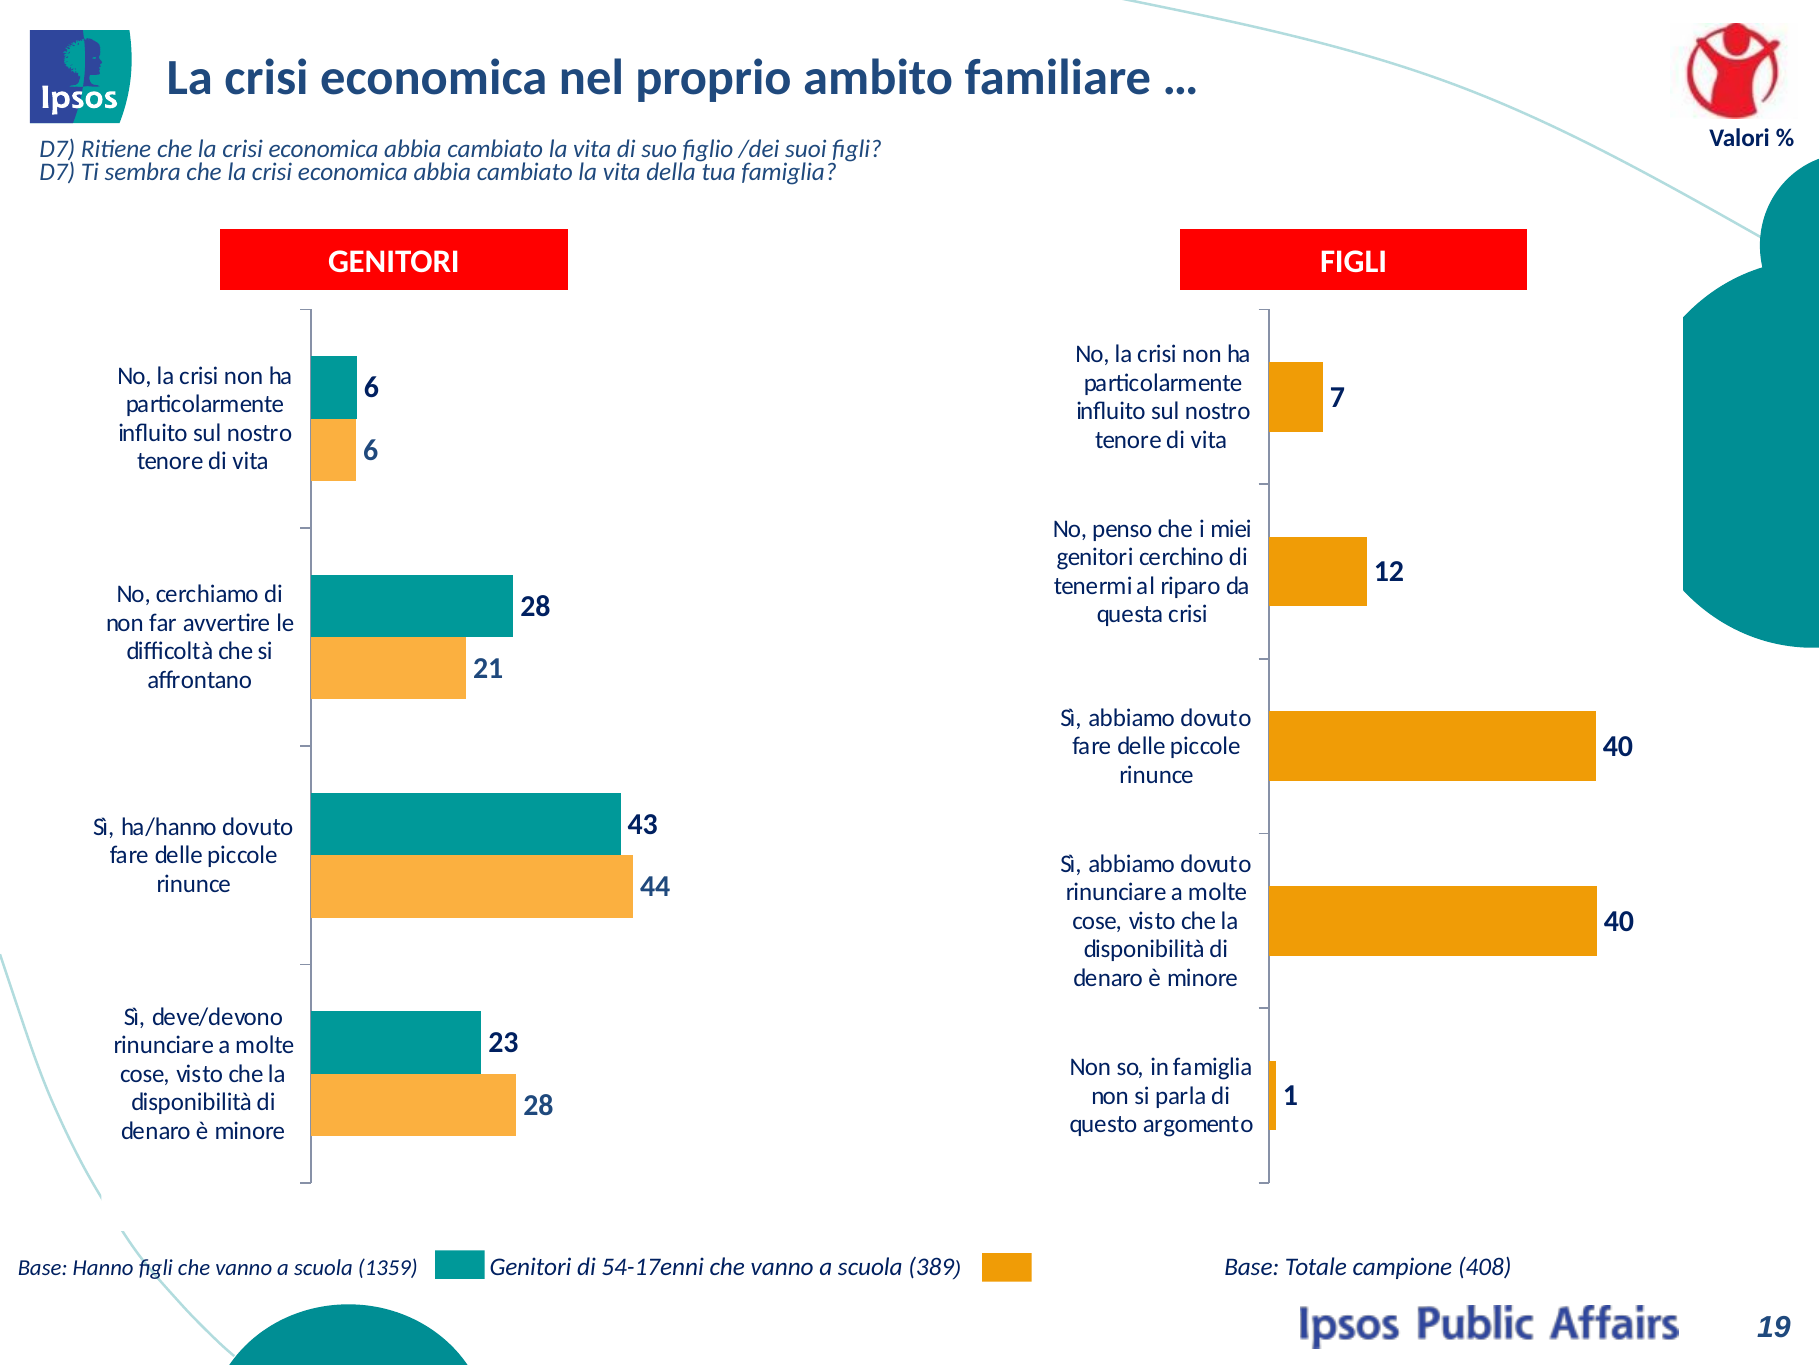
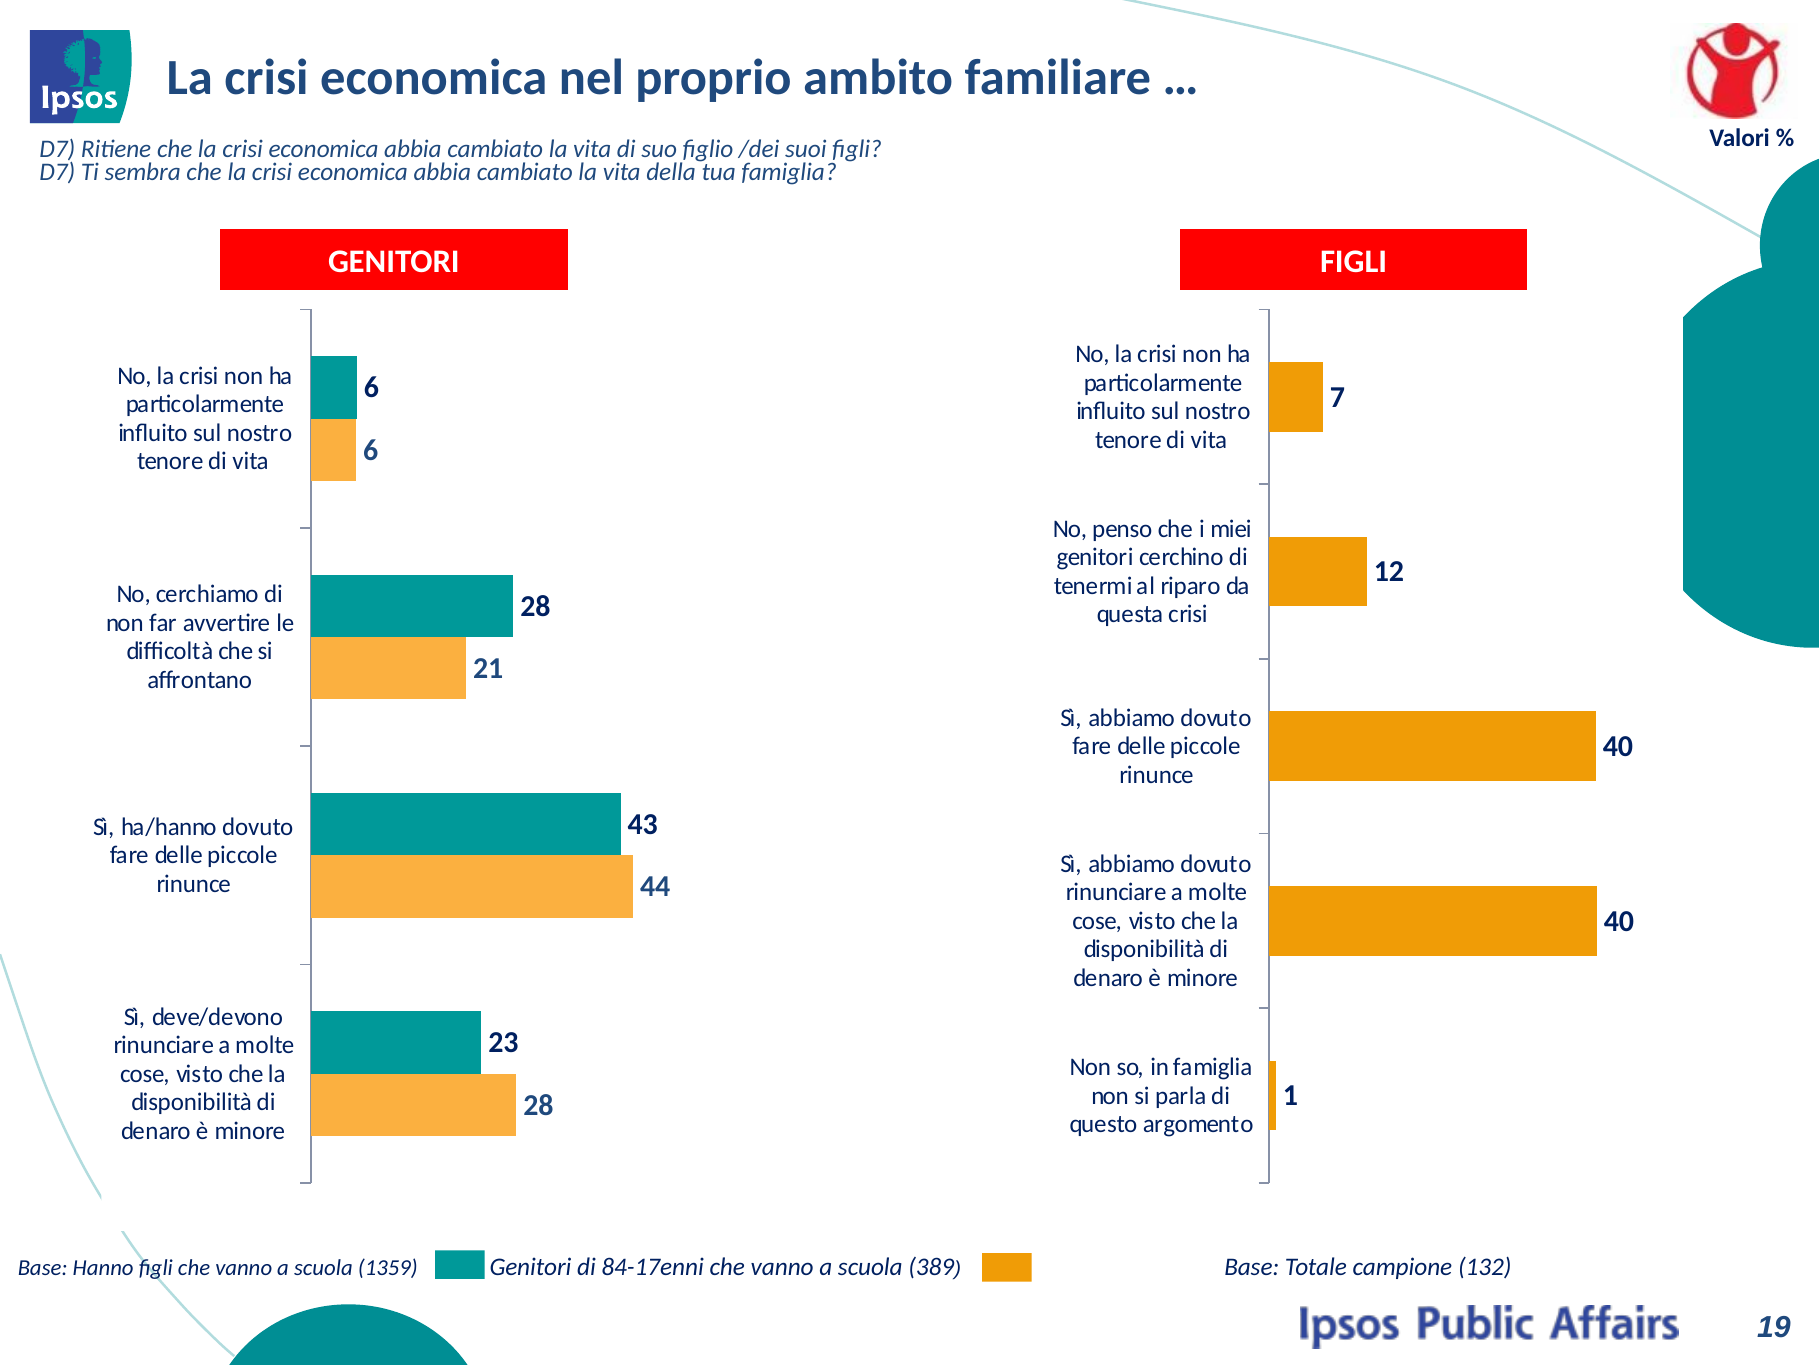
408: 408 -> 132 (1485, 1267)
54-17enni: 54-17enni -> 84-17enni (653, 1267)
